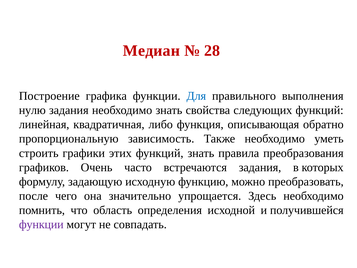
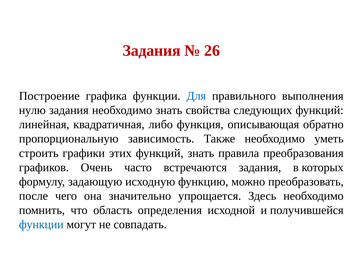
Медиан: Медиан -> Задания (152, 51)
28: 28 -> 26 (212, 51)
функции colour: purple -> blue (41, 224)
